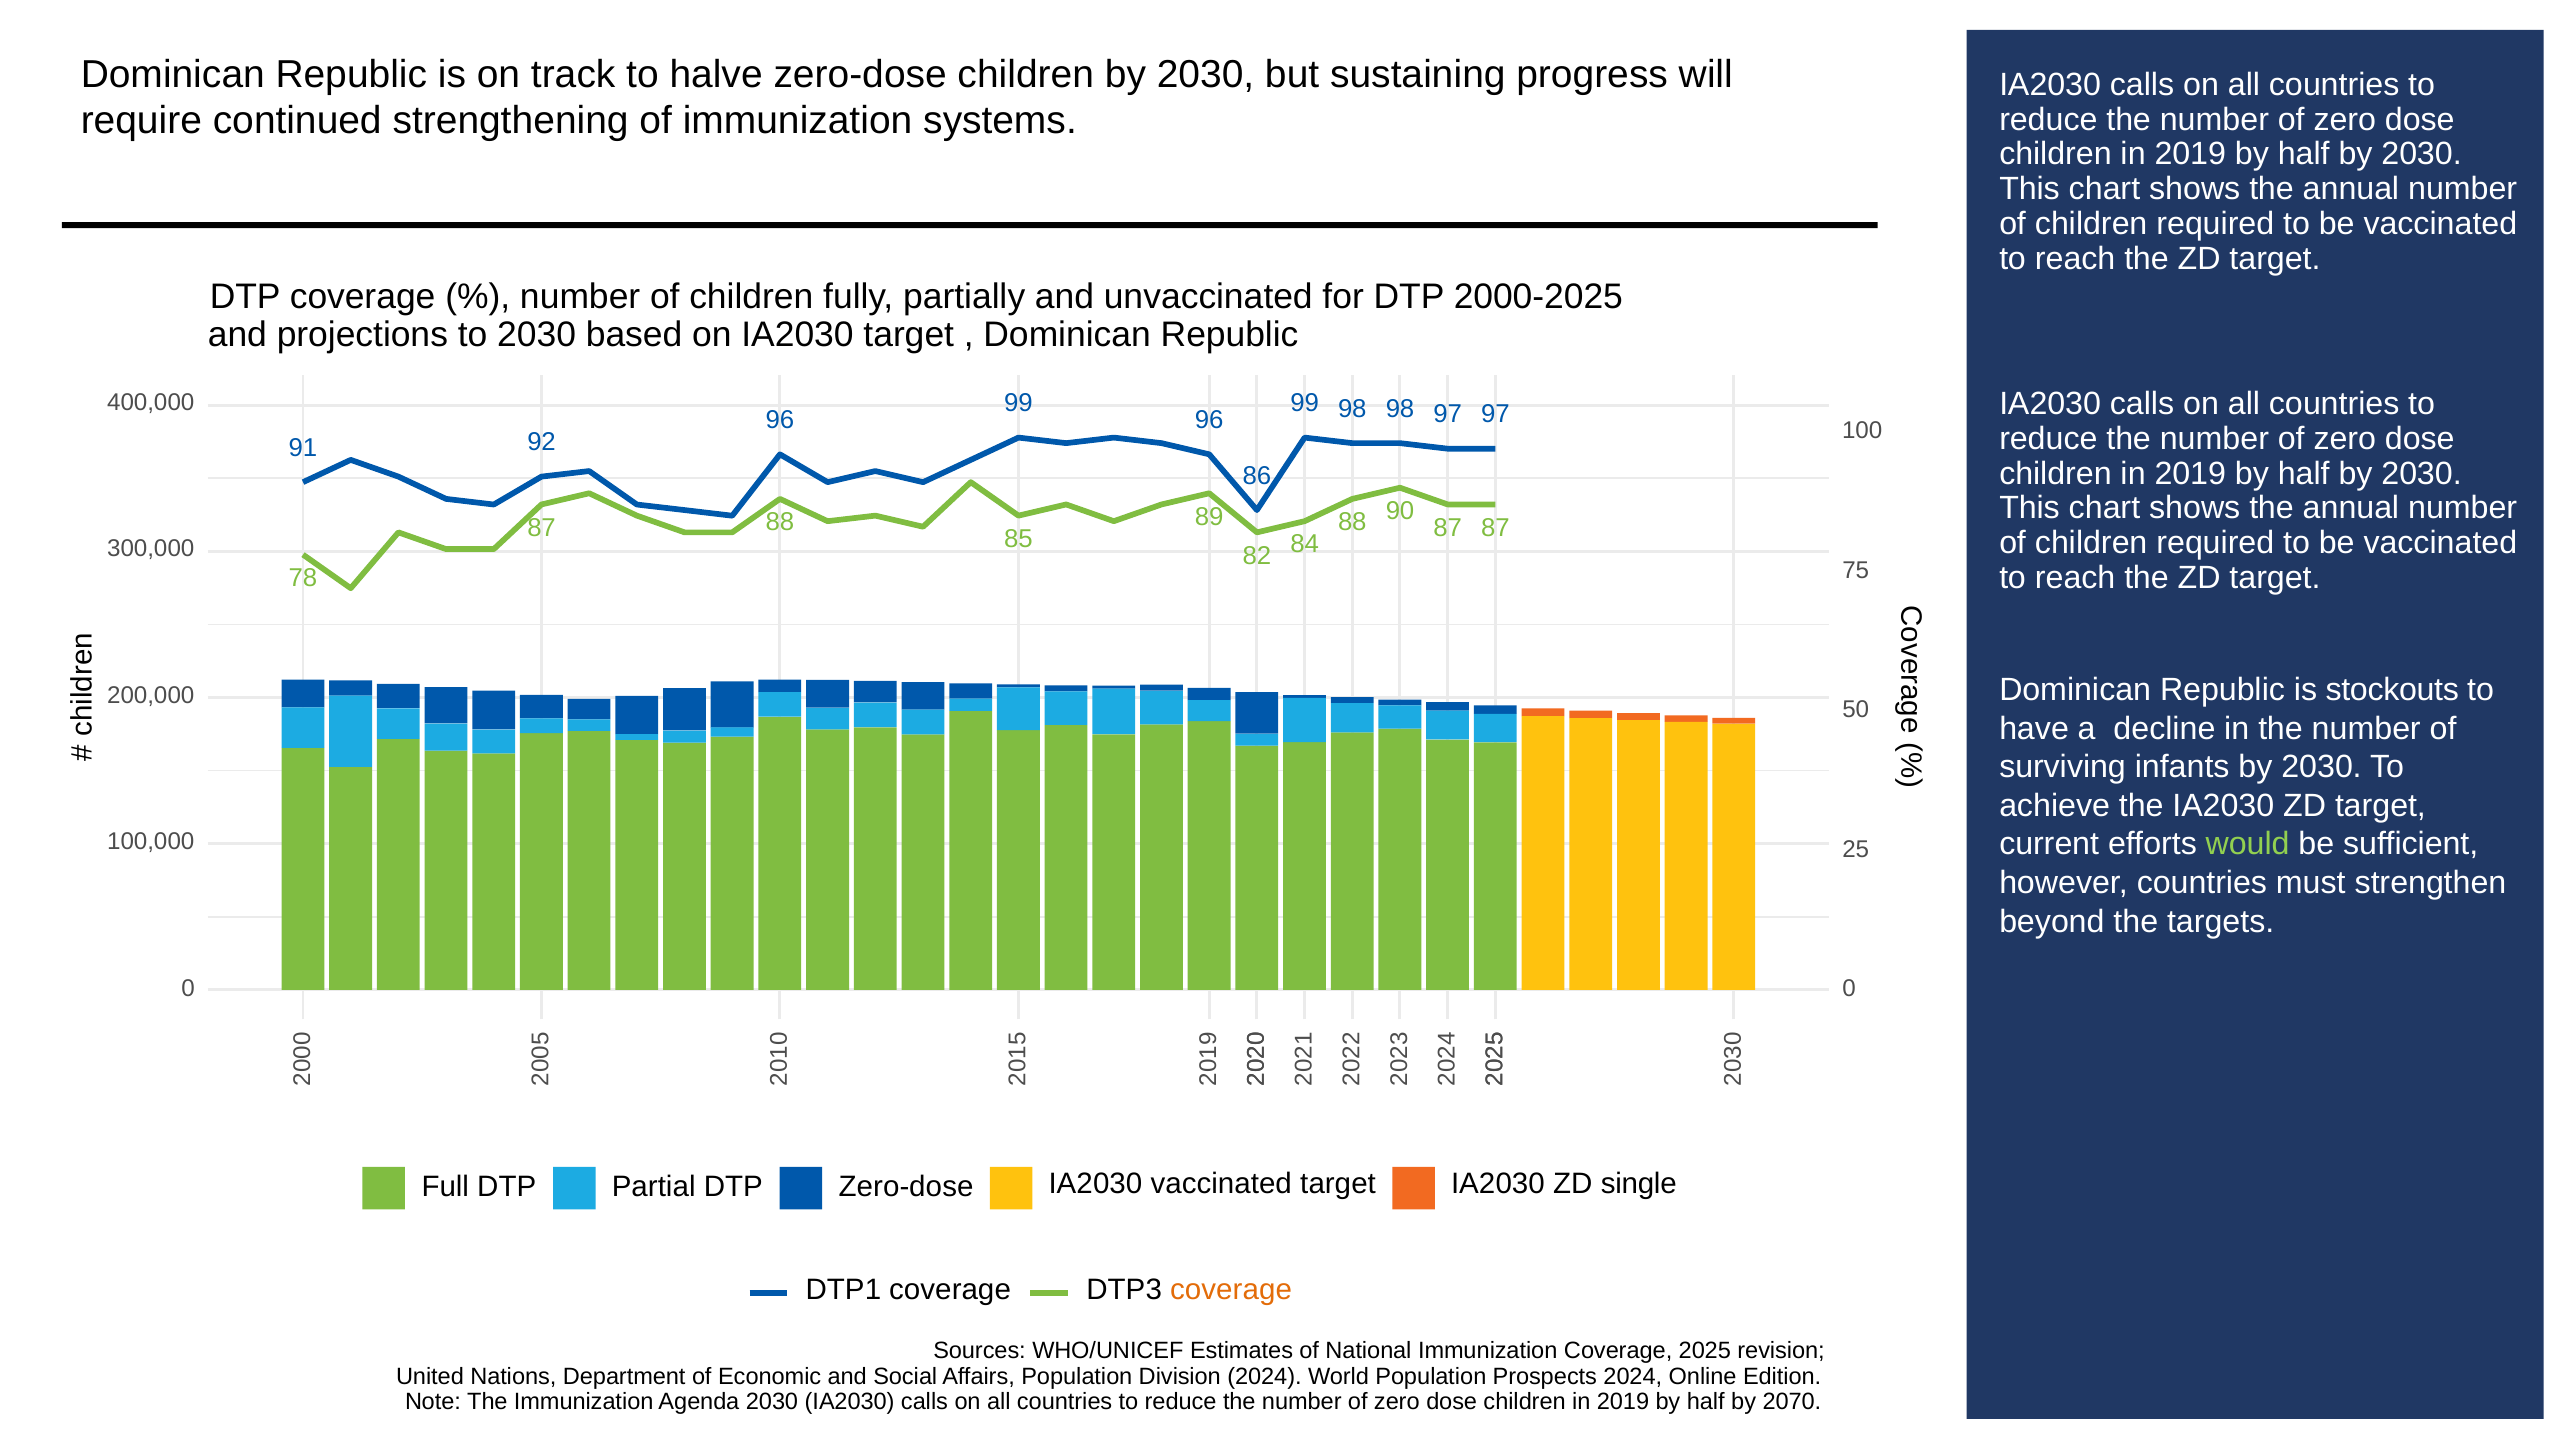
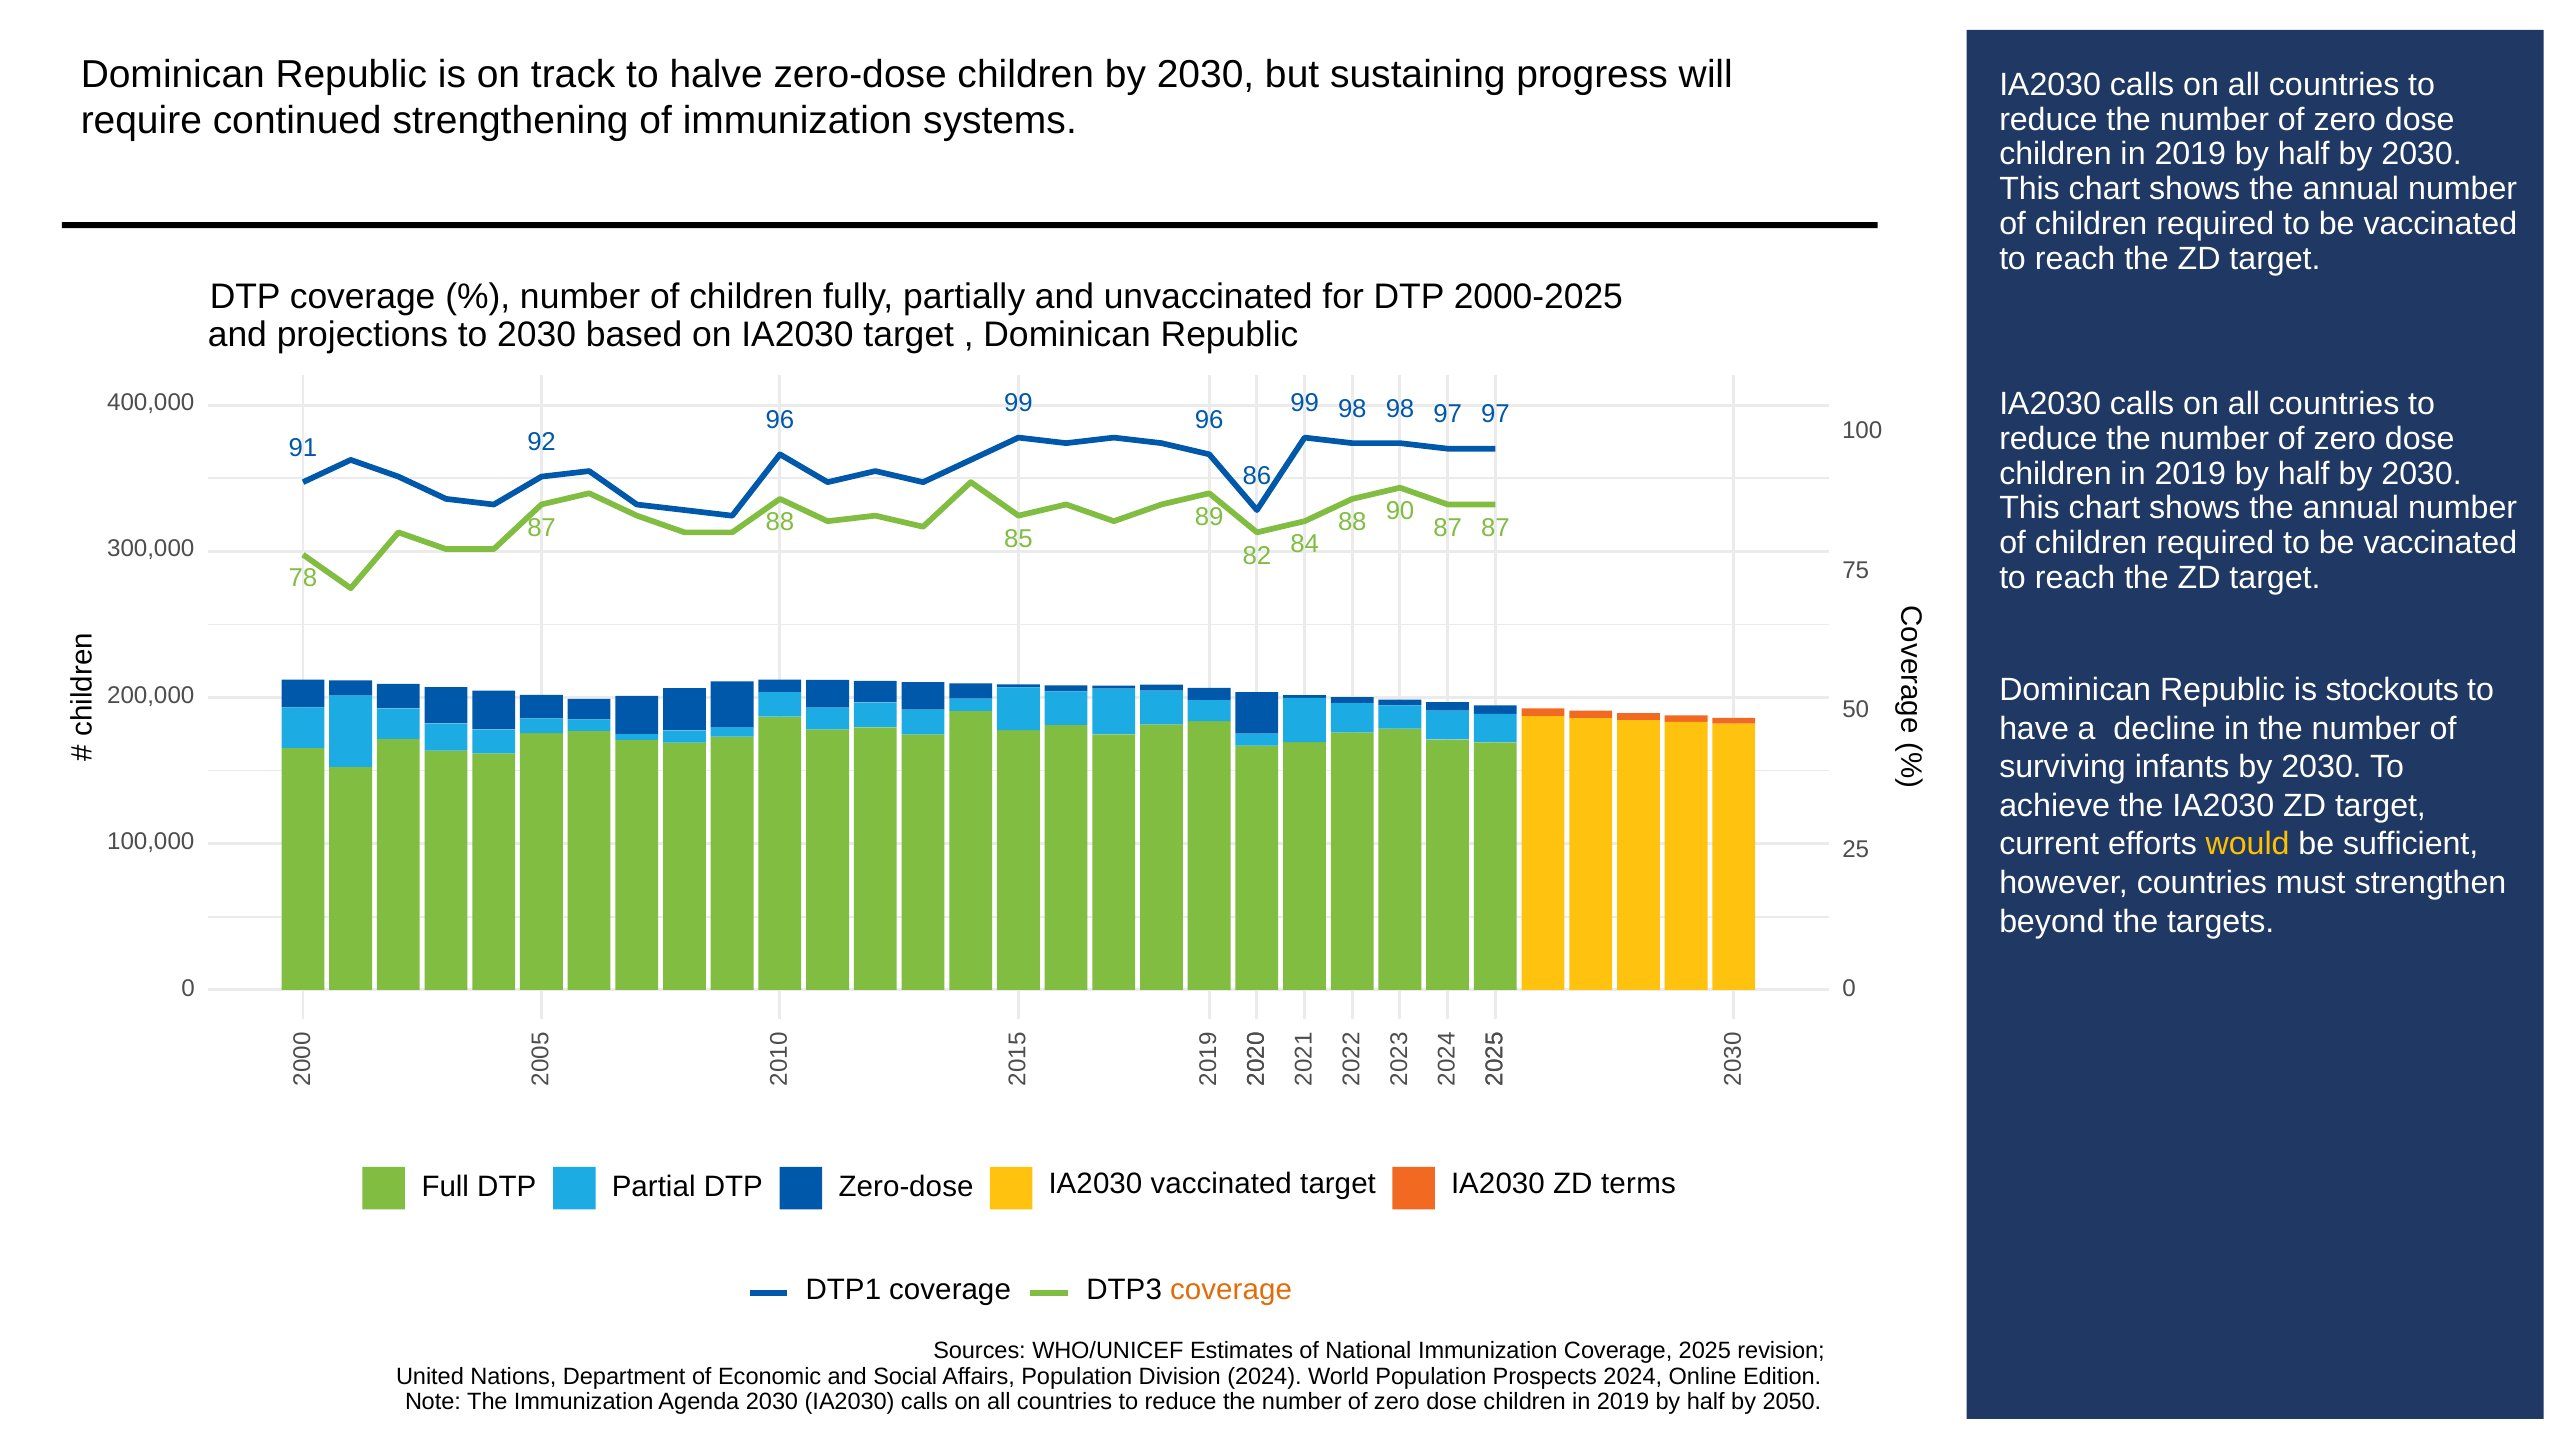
would colour: light green -> yellow (2248, 844)
single: single -> terms (1638, 1184)
2070: 2070 -> 2050 (1792, 1402)
